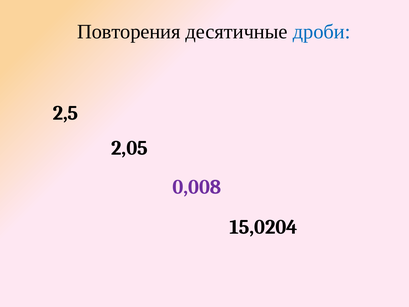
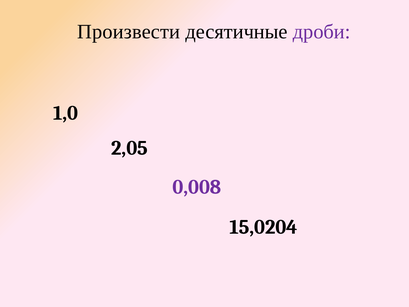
Повторения: Повторения -> Произвести (129, 32)
дроби colour: blue -> purple (322, 32)
2,5: 2,5 -> 1,0 (65, 113)
